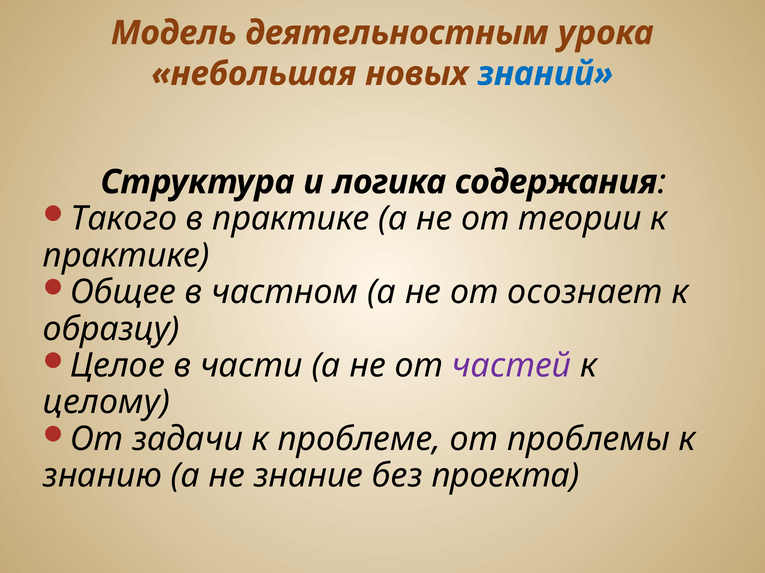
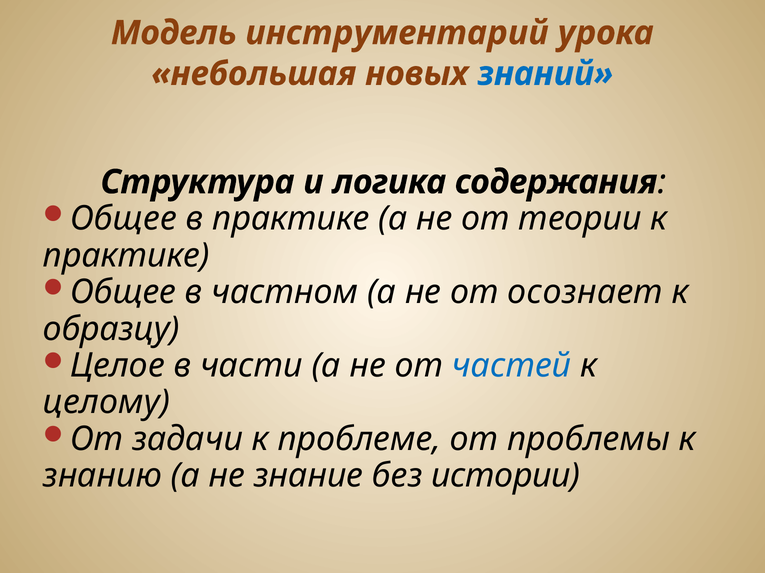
деятельностным: деятельностным -> инструментарий (397, 33)
Такого: Такого -> Общее (123, 219)
частей colour: purple -> blue (512, 366)
проекта: проекта -> истории (506, 476)
